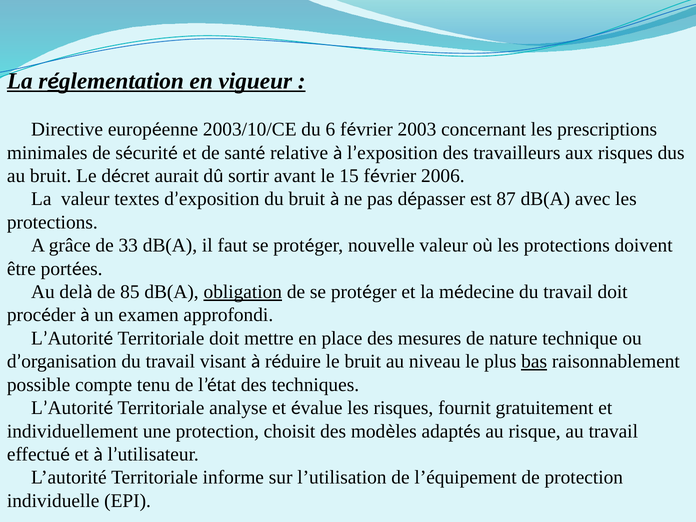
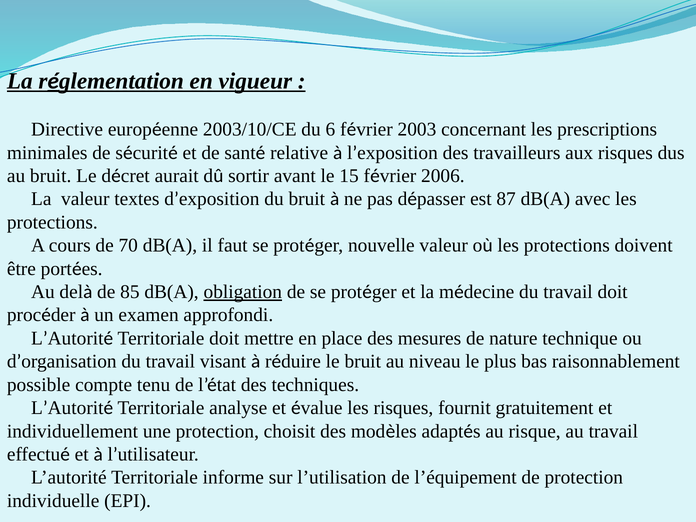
grâce: grâce -> cours (70, 245)
33: 33 -> 70 (128, 245)
bas underline: present -> none (534, 362)
